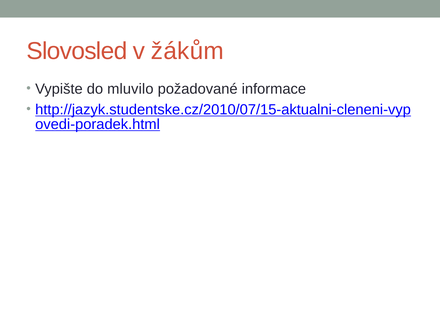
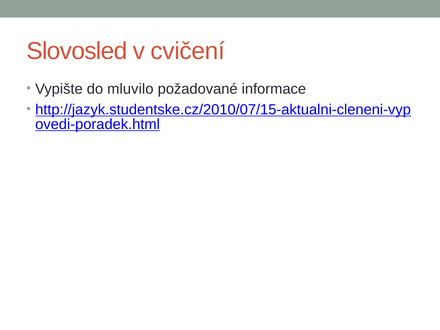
žákům: žákům -> cvičení (188, 51)
